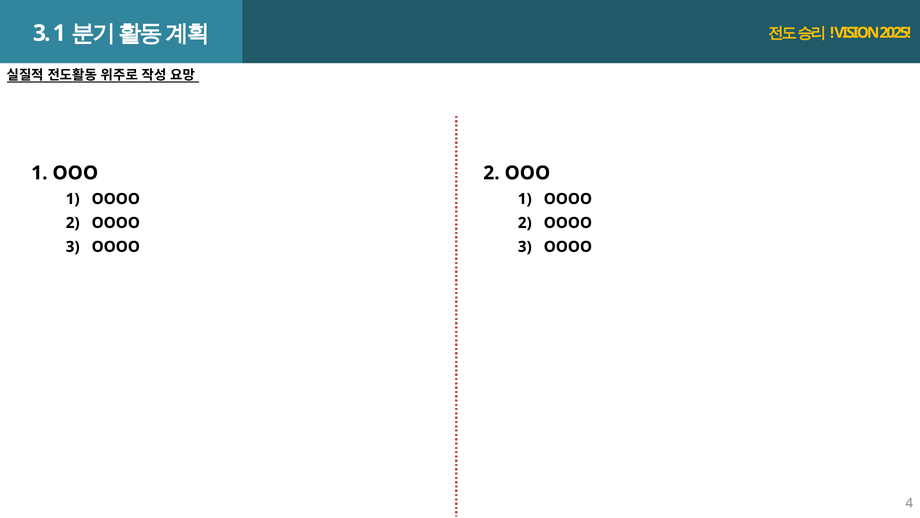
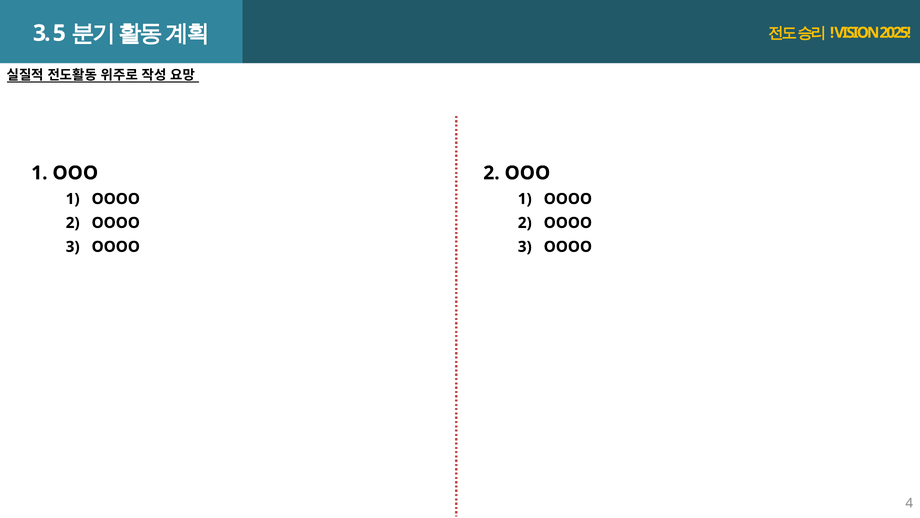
3 1: 1 -> 5 (59, 33)
